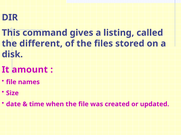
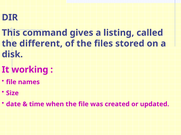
amount: amount -> working (30, 70)
